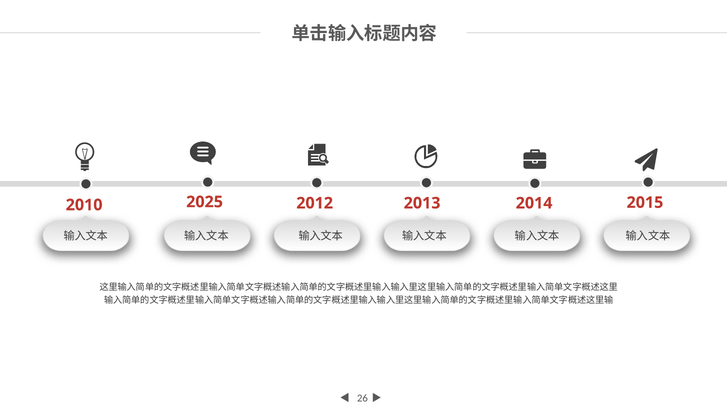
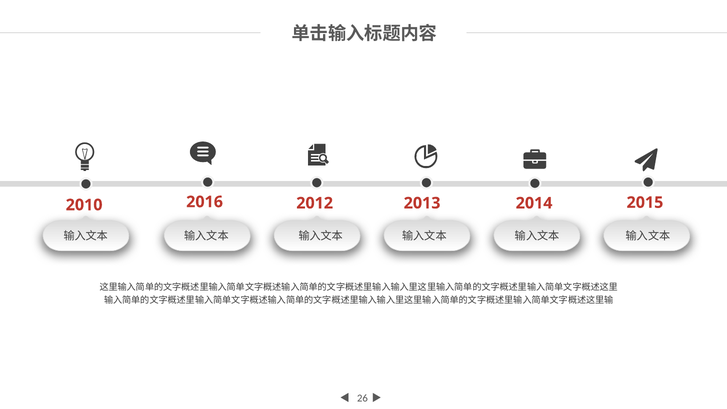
2025: 2025 -> 2016 (205, 202)
